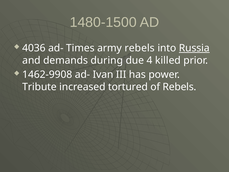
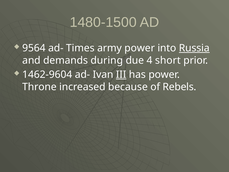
4036: 4036 -> 9564 (34, 48)
army rebels: rebels -> power (140, 48)
killed: killed -> short (168, 60)
1462-9908: 1462-9908 -> 1462-9604 (47, 75)
III underline: none -> present (121, 75)
Tribute: Tribute -> Throne (39, 87)
tortured: tortured -> because (128, 87)
